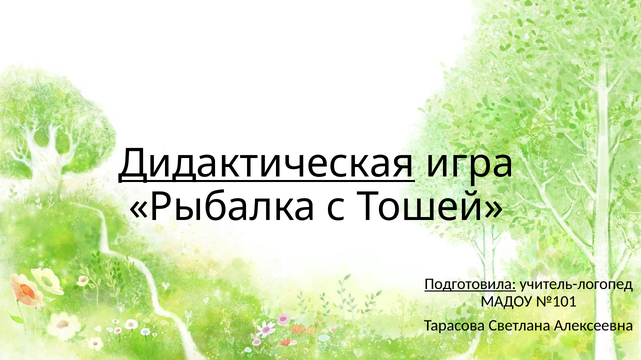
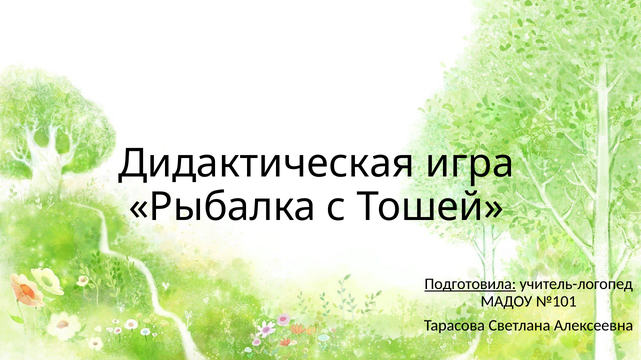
Дидактическая underline: present -> none (267, 164)
